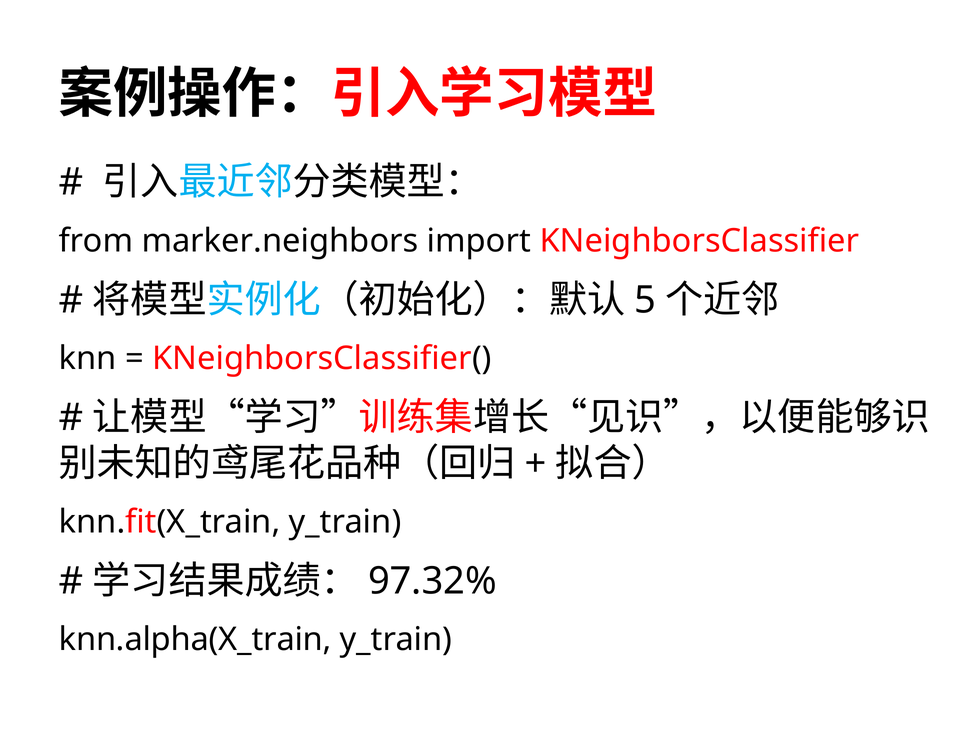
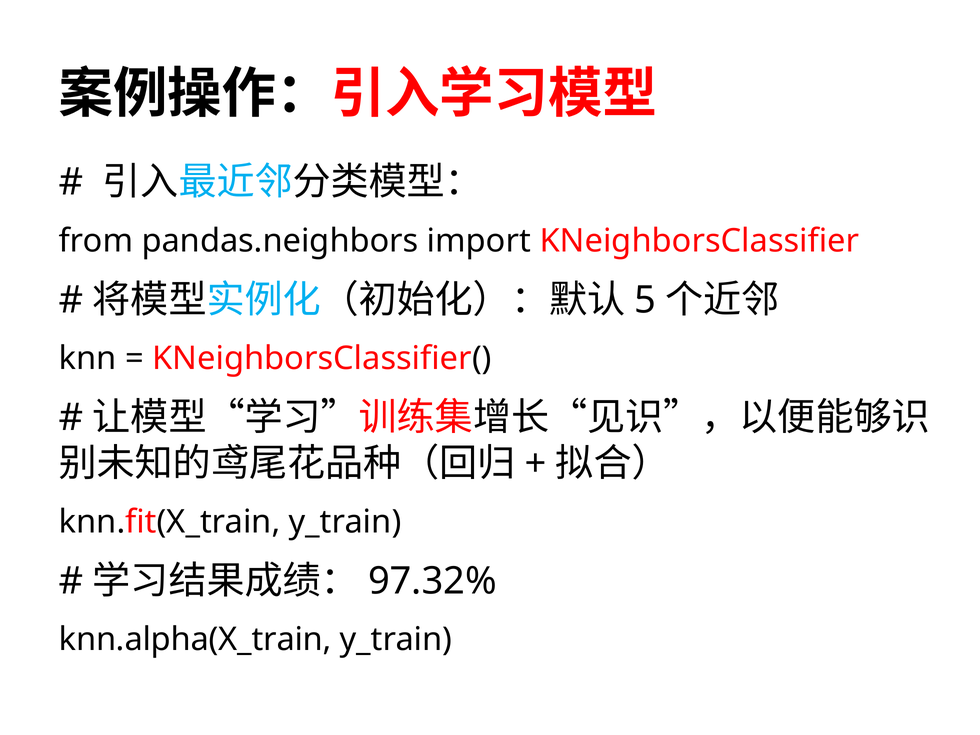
marker.neighbors: marker.neighbors -> pandas.neighbors (280, 241)
